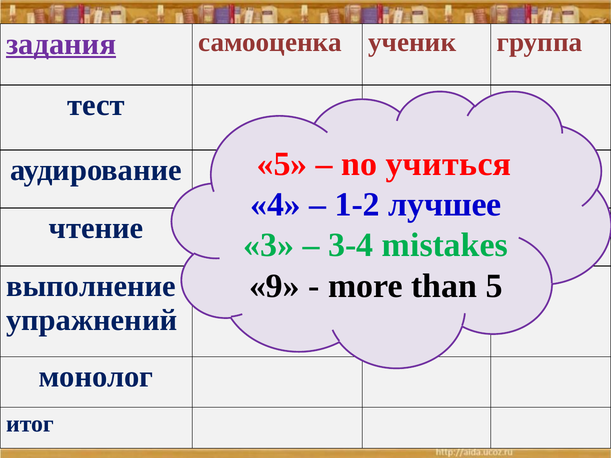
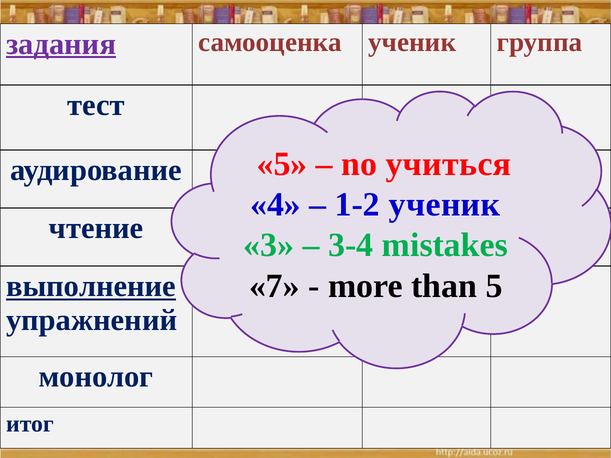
1-2 лучшее: лучшее -> ученик (445, 205)
9: 9 -> 7 (274, 286)
выполнение underline: none -> present (91, 286)
